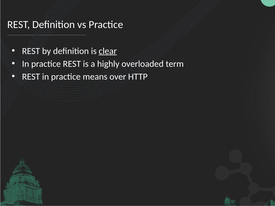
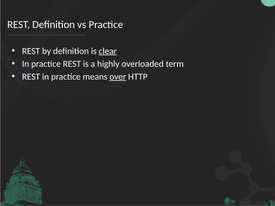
over underline: none -> present (118, 77)
